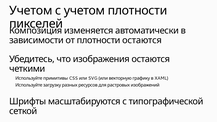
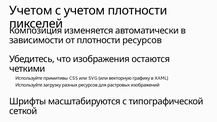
плотности остаются: остаются -> ресурсов (142, 40)
